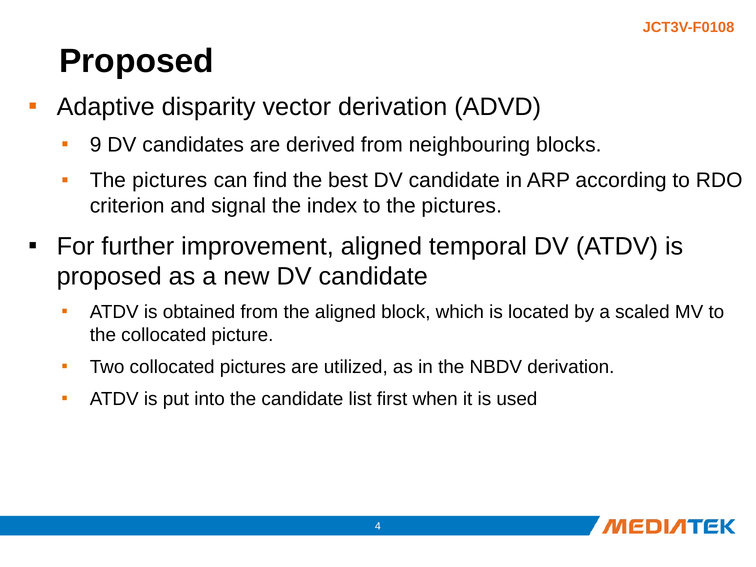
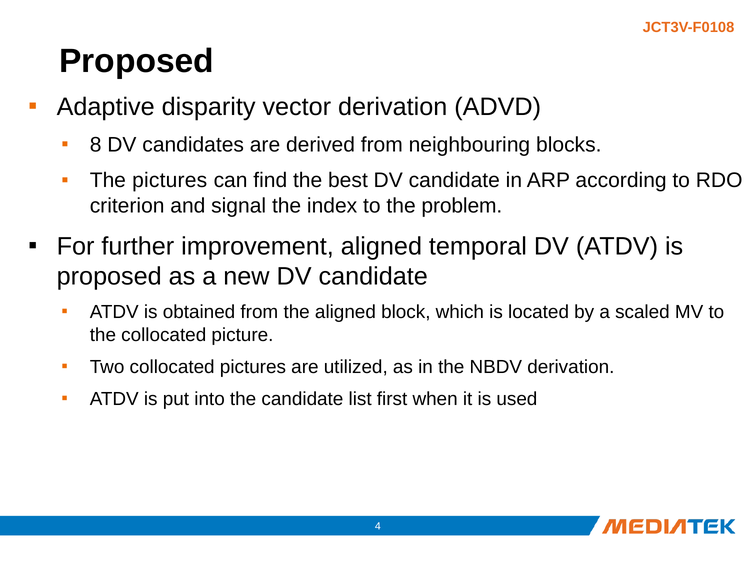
9: 9 -> 8 (96, 145)
to the pictures: pictures -> problem (462, 206)
